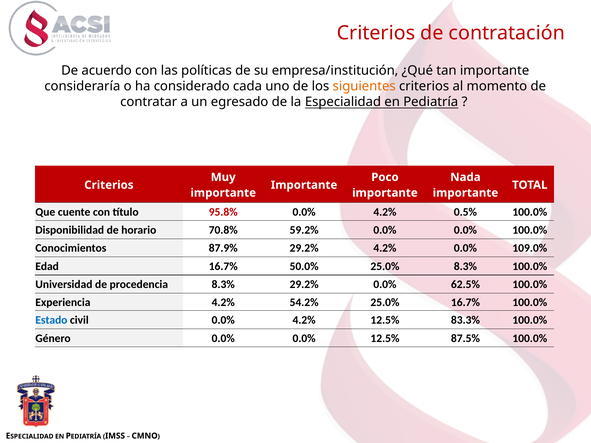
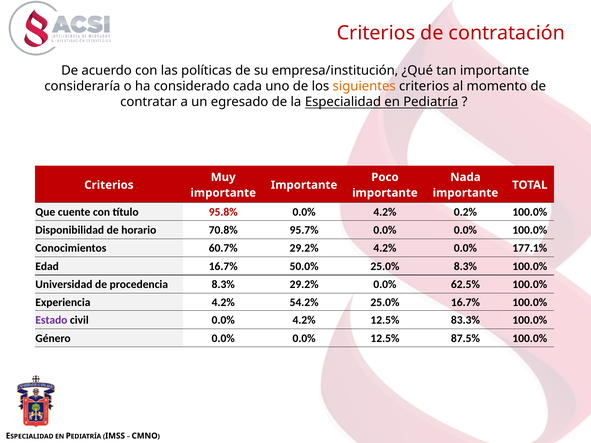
0.5%: 0.5% -> 0.2% (465, 212)
59.2%: 59.2% -> 95.7% (304, 230)
87.9%: 87.9% -> 60.7% (223, 248)
109.0%: 109.0% -> 177.1% (530, 248)
Estado colour: blue -> purple (51, 320)
